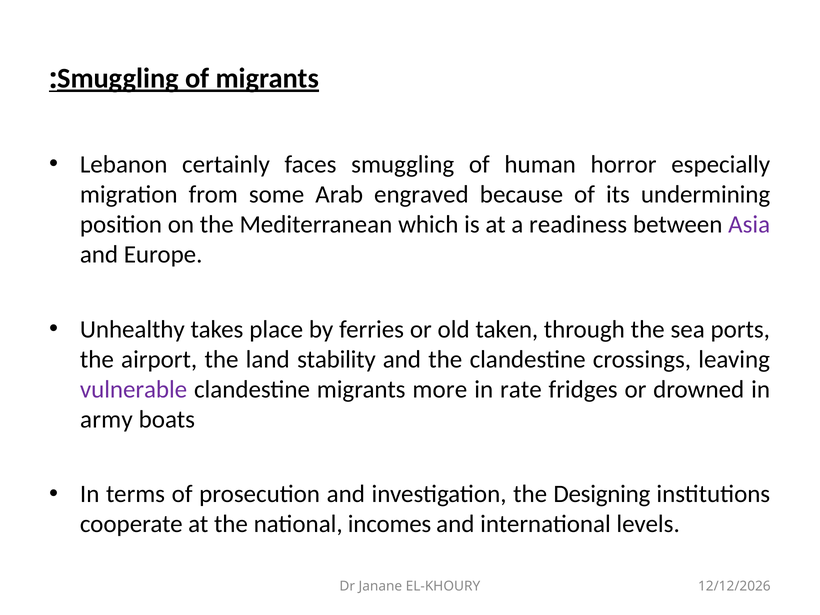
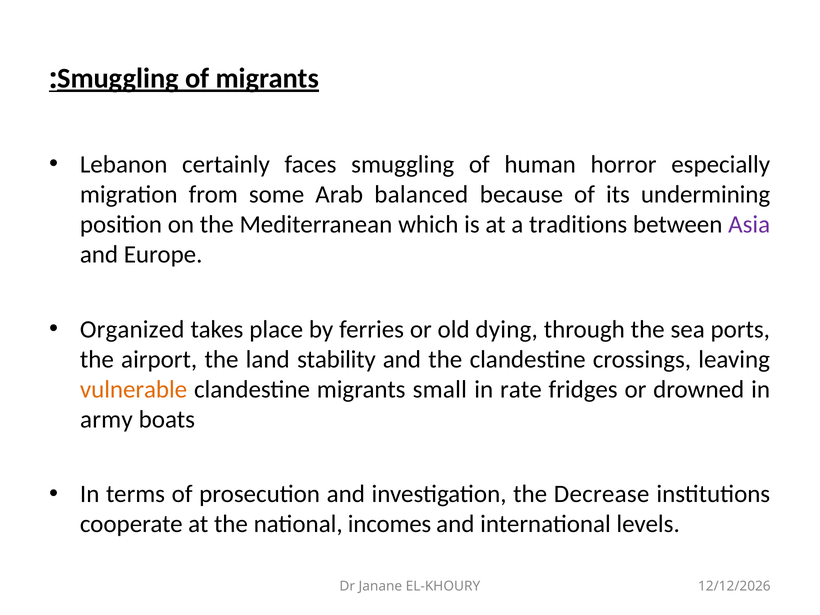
engraved: engraved -> balanced (421, 194)
readiness: readiness -> traditions (578, 224)
Unhealthy: Unhealthy -> Organized (132, 329)
taken: taken -> dying (507, 329)
vulnerable colour: purple -> orange (134, 389)
more: more -> small (440, 389)
Designing: Designing -> Decrease (602, 494)
